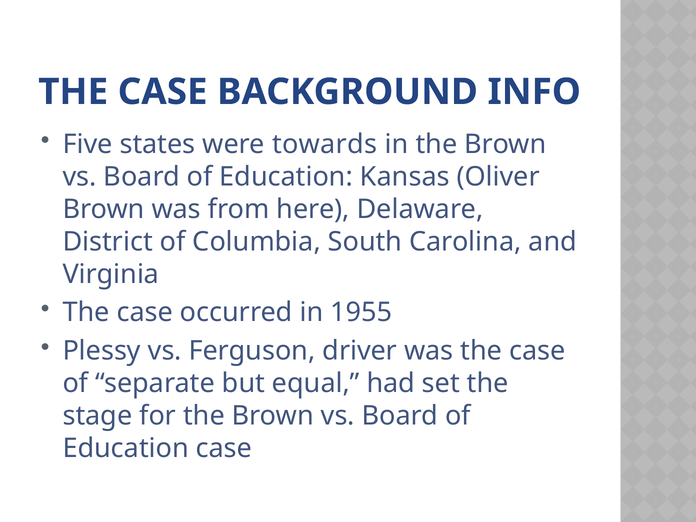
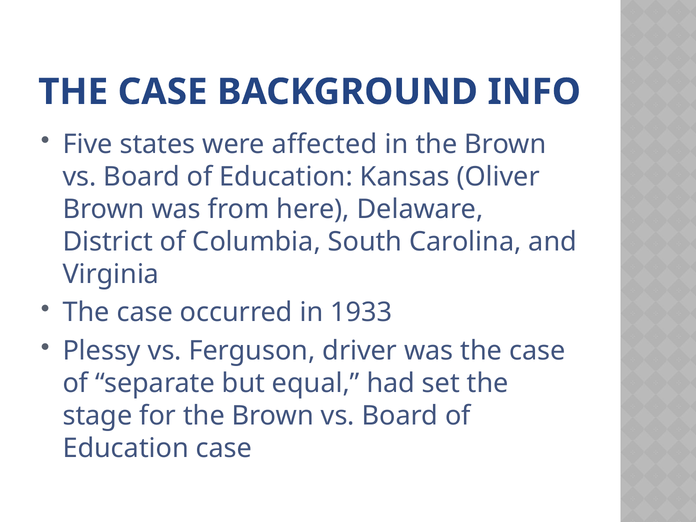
towards: towards -> affected (325, 144)
1955: 1955 -> 1933 (361, 312)
